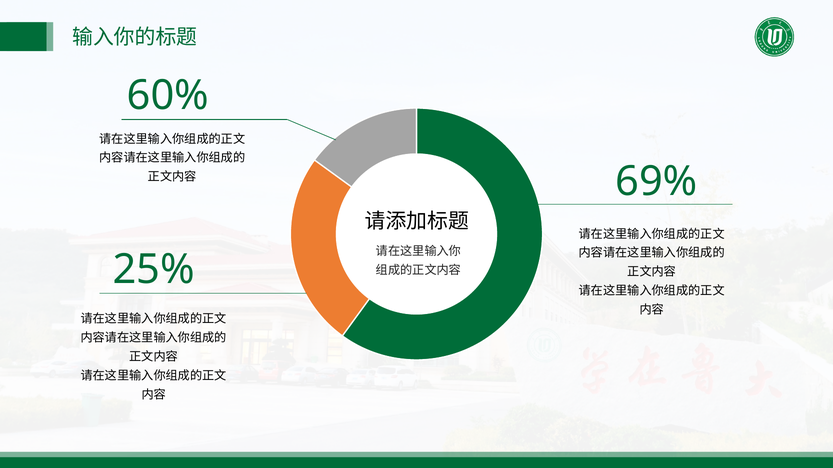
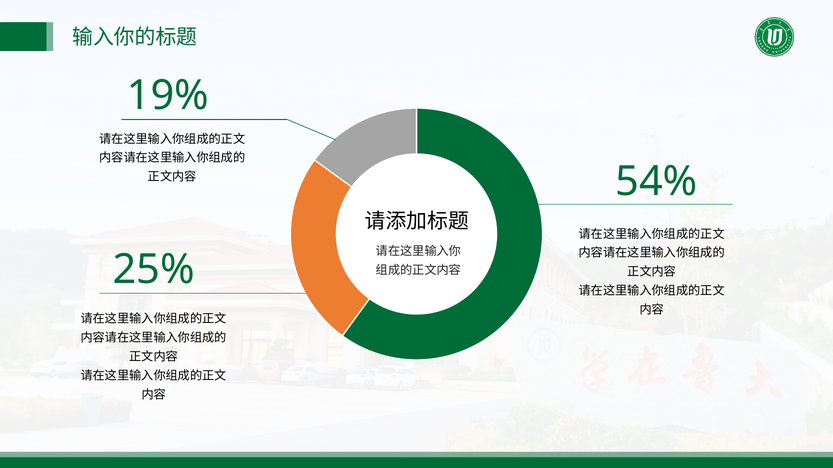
60%: 60% -> 19% (168, 96)
69%: 69% -> 54% (656, 182)
